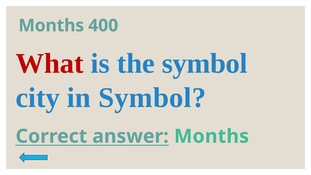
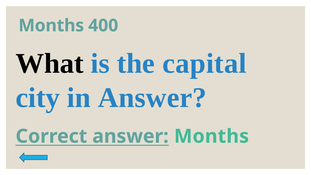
What colour: red -> black (50, 63)
the symbol: symbol -> capital (204, 63)
in Symbol: Symbol -> Answer (152, 98)
